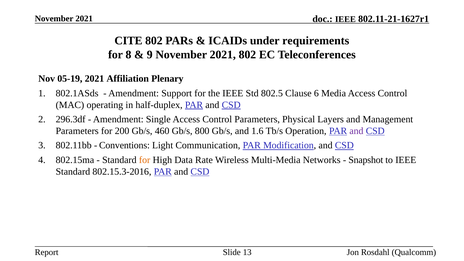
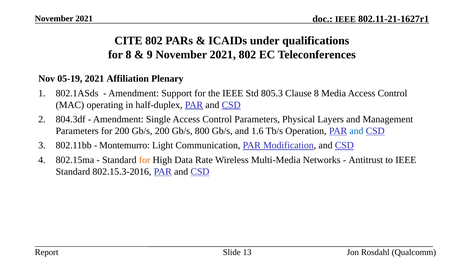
requirements: requirements -> qualifications (316, 41)
802.5: 802.5 -> 805.3 (272, 93)
Clause 6: 6 -> 8 (316, 93)
296.3df: 296.3df -> 804.3df (71, 119)
Gb/s 460: 460 -> 200 (162, 131)
and colour: purple -> blue (356, 131)
Conventions: Conventions -> Montemurro (124, 145)
Snapshot: Snapshot -> Antitrust (366, 160)
